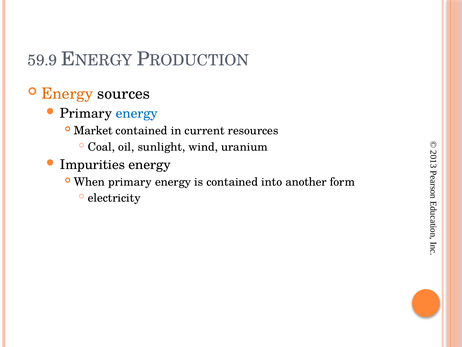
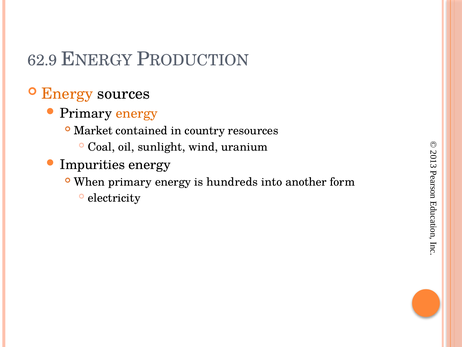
59.9: 59.9 -> 62.9 (42, 60)
energy colour: blue -> orange (137, 113)
current: current -> country (205, 131)
is contained: contained -> hundreds (232, 182)
